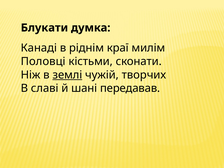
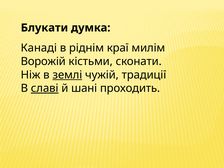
Половці: Половці -> Ворожій (43, 61)
творчих: творчих -> традиції (144, 75)
славі underline: none -> present (45, 88)
передавав: передавав -> проходить (130, 88)
